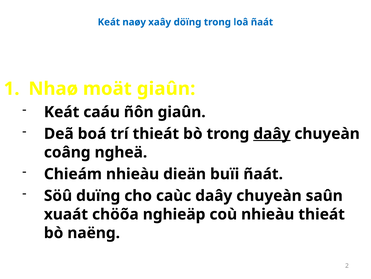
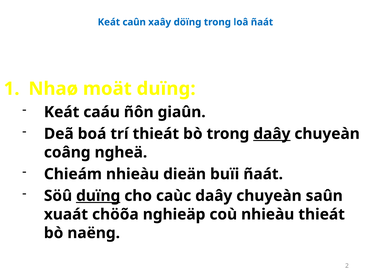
naøy: naøy -> caûn (134, 22)
moät giaûn: giaûn -> duïng (166, 88)
duïng underline: none -> present (98, 195)
